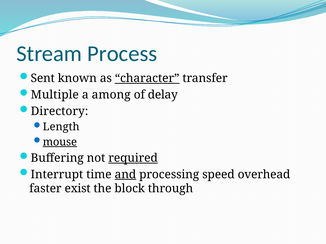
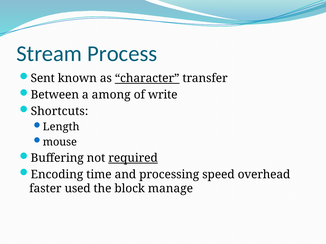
Multiple: Multiple -> Between (55, 95)
delay: delay -> write (163, 95)
Directory: Directory -> Shortcuts (60, 111)
mouse underline: present -> none (60, 142)
Interrupt: Interrupt -> Encoding (57, 175)
and underline: present -> none (125, 175)
exist: exist -> used (78, 189)
through: through -> manage (170, 189)
